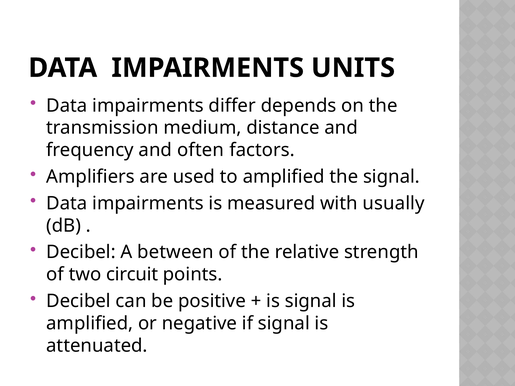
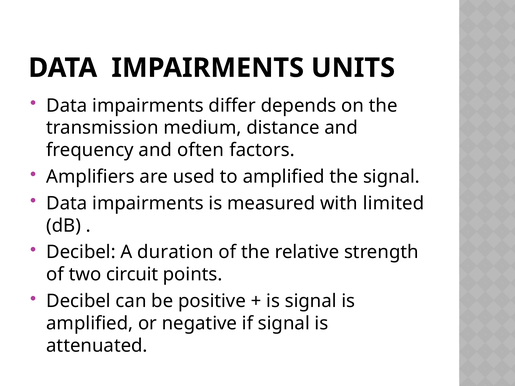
usually: usually -> limited (394, 203)
between: between -> duration (175, 252)
